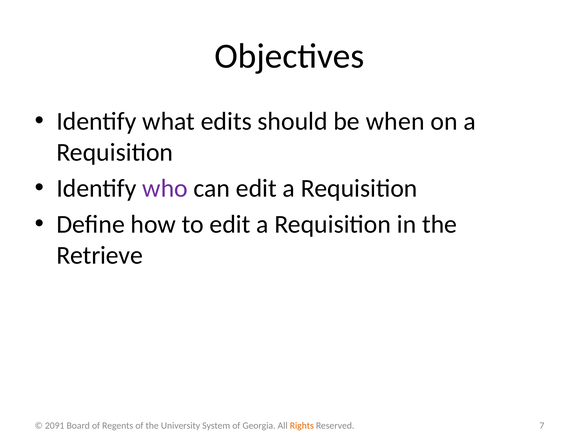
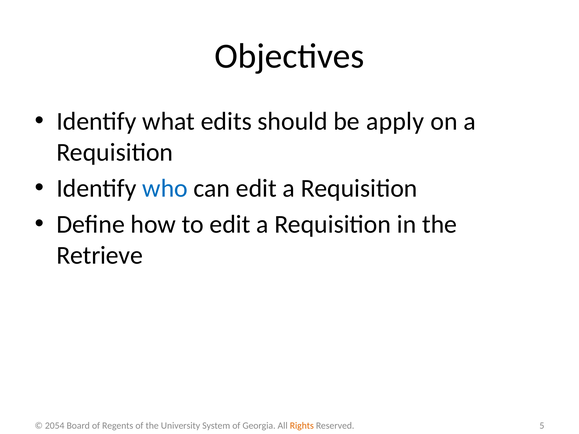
when: when -> apply (395, 121)
who colour: purple -> blue (165, 188)
2091: 2091 -> 2054 (55, 426)
7: 7 -> 5 (542, 426)
